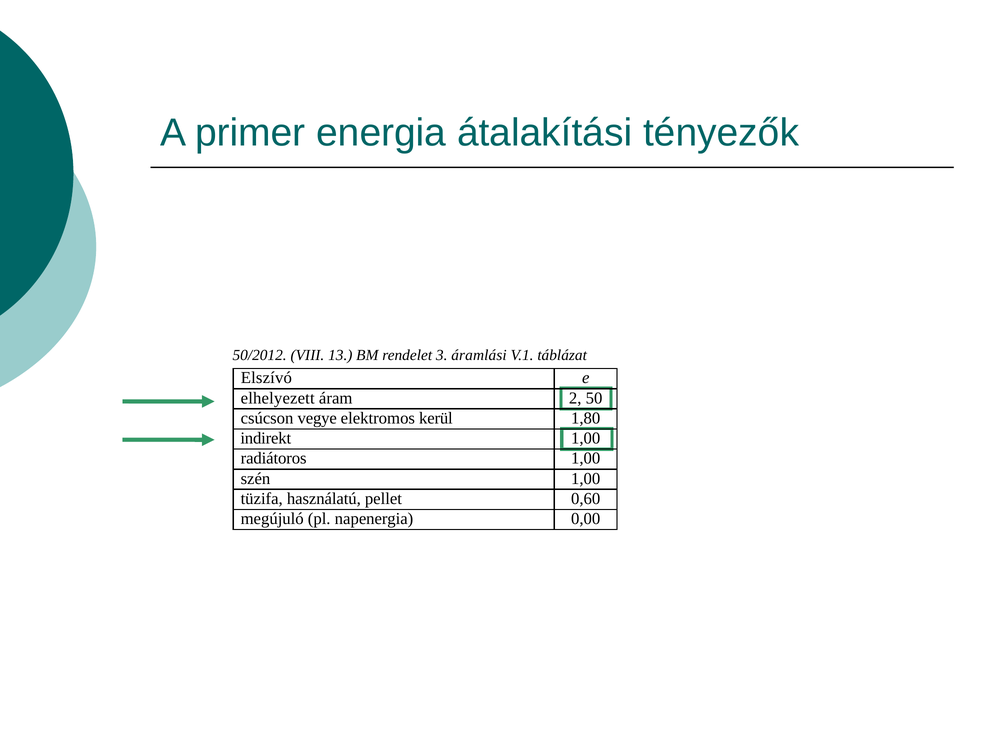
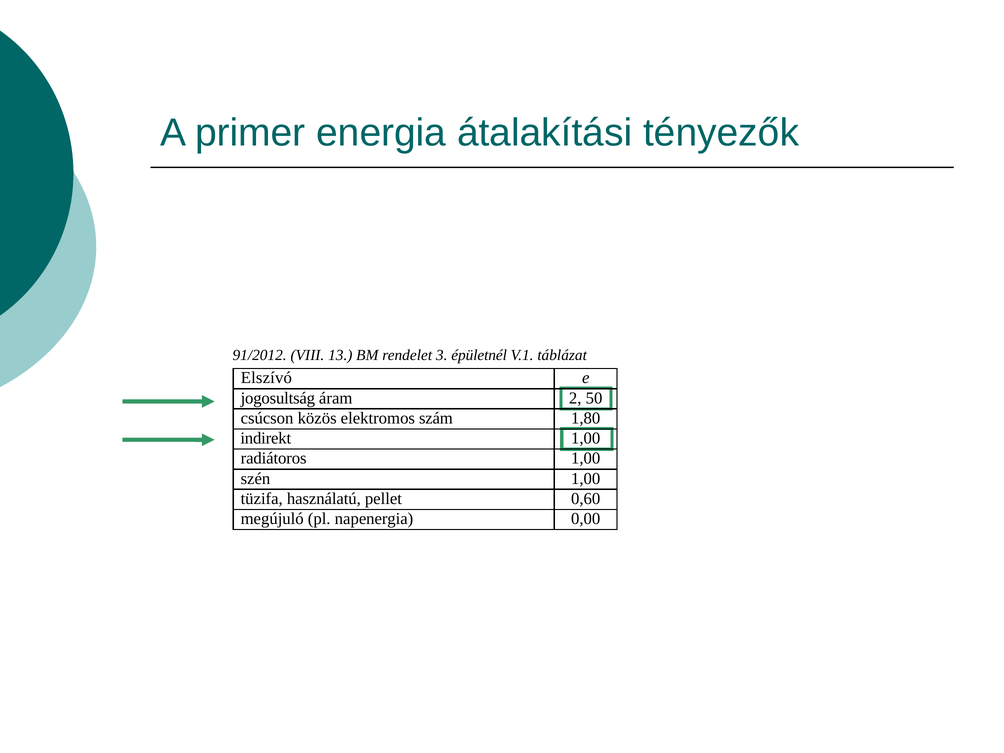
50/2012: 50/2012 -> 91/2012 (260, 355)
áramlási: áramlási -> épületnél (479, 355)
elhelyezett: elhelyezett -> jogosultság (278, 398)
vegye: vegye -> közös (317, 418)
kerül: kerül -> szám (436, 418)
